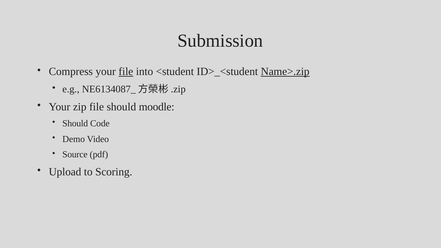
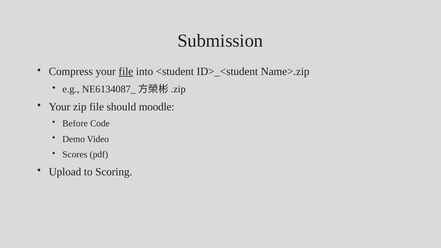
Name>.zip underline: present -> none (285, 72)
Should: Should -> Before (75, 123)
Source: Source -> Scores (75, 155)
